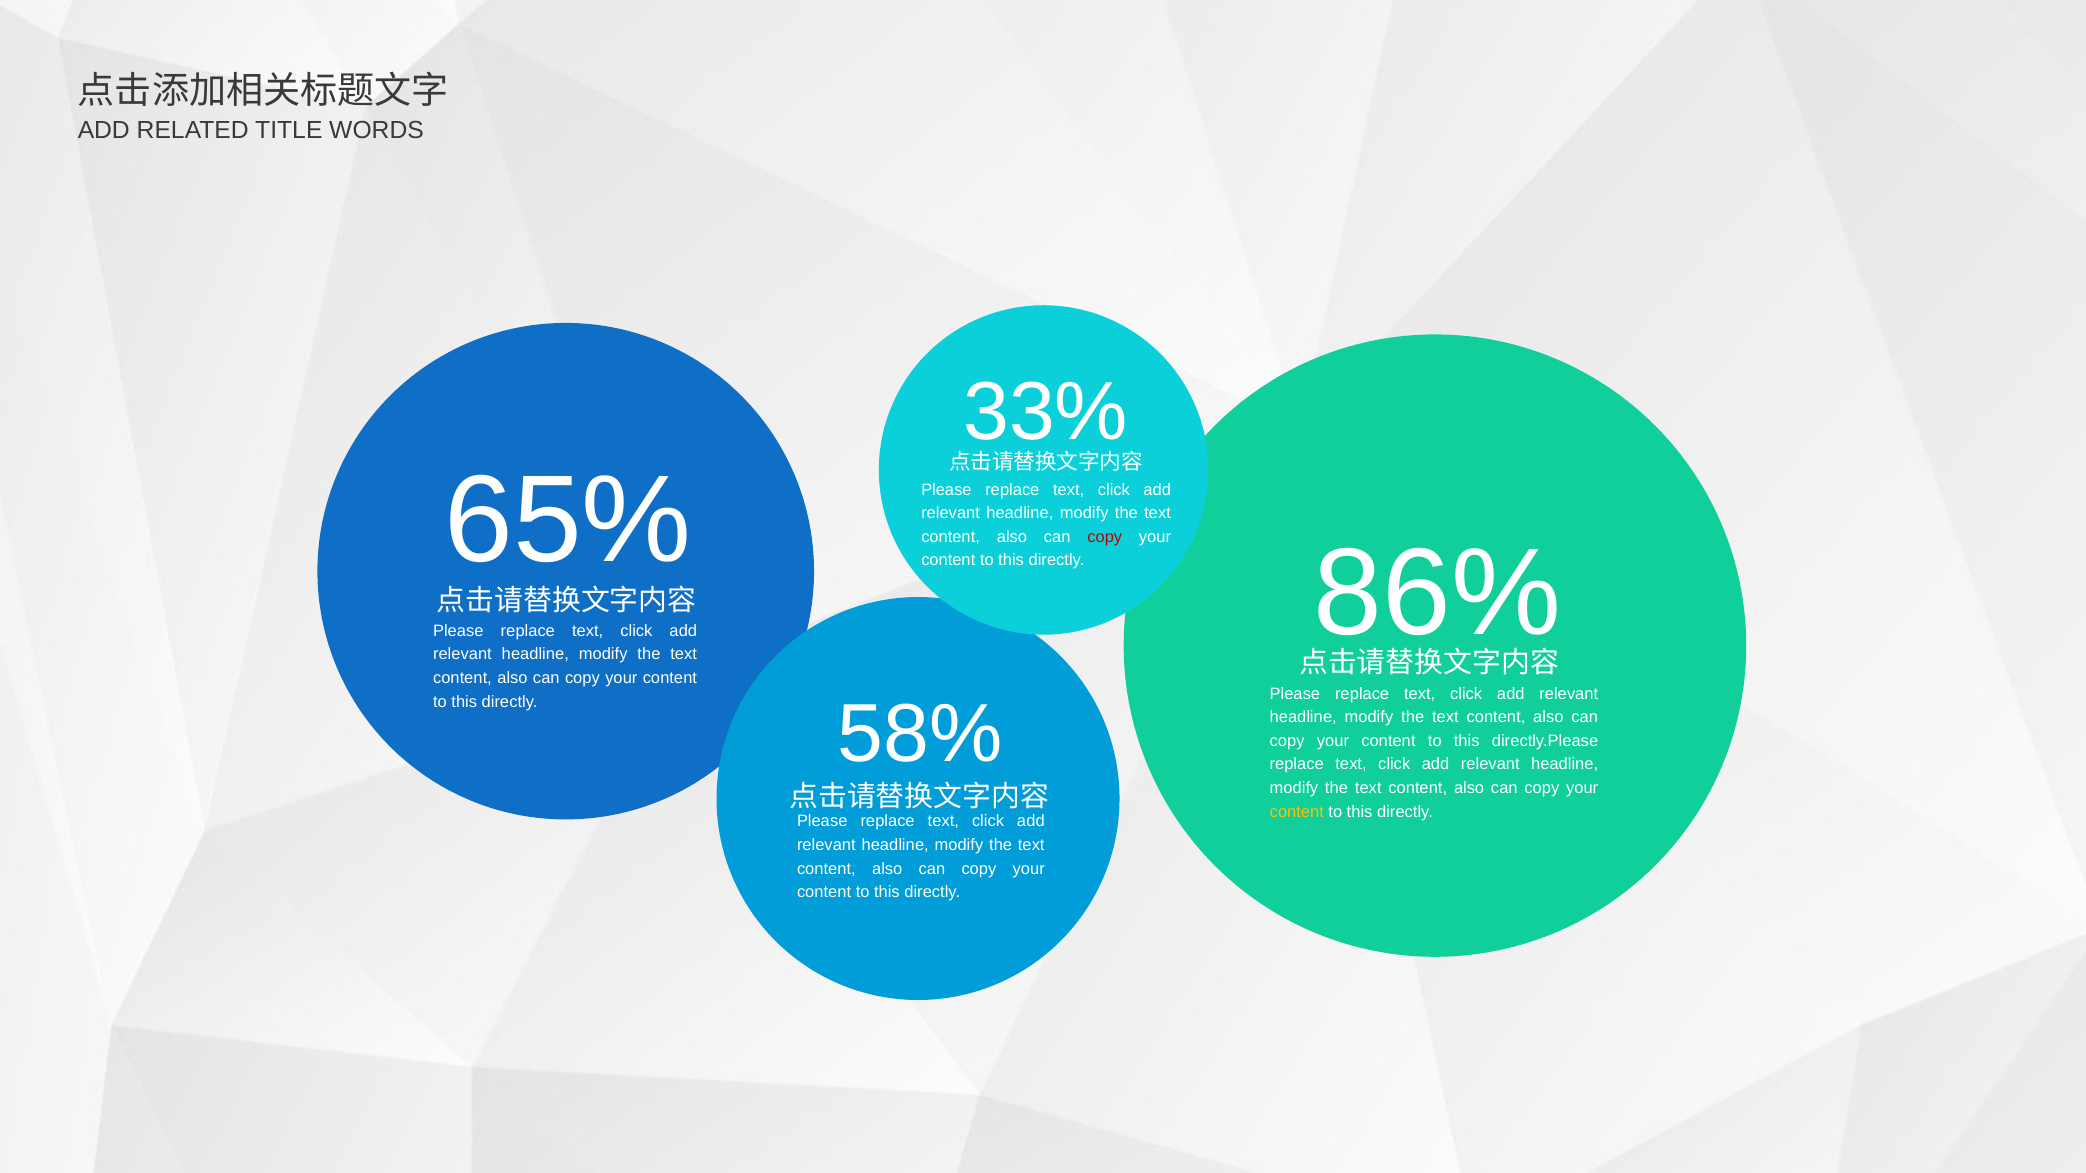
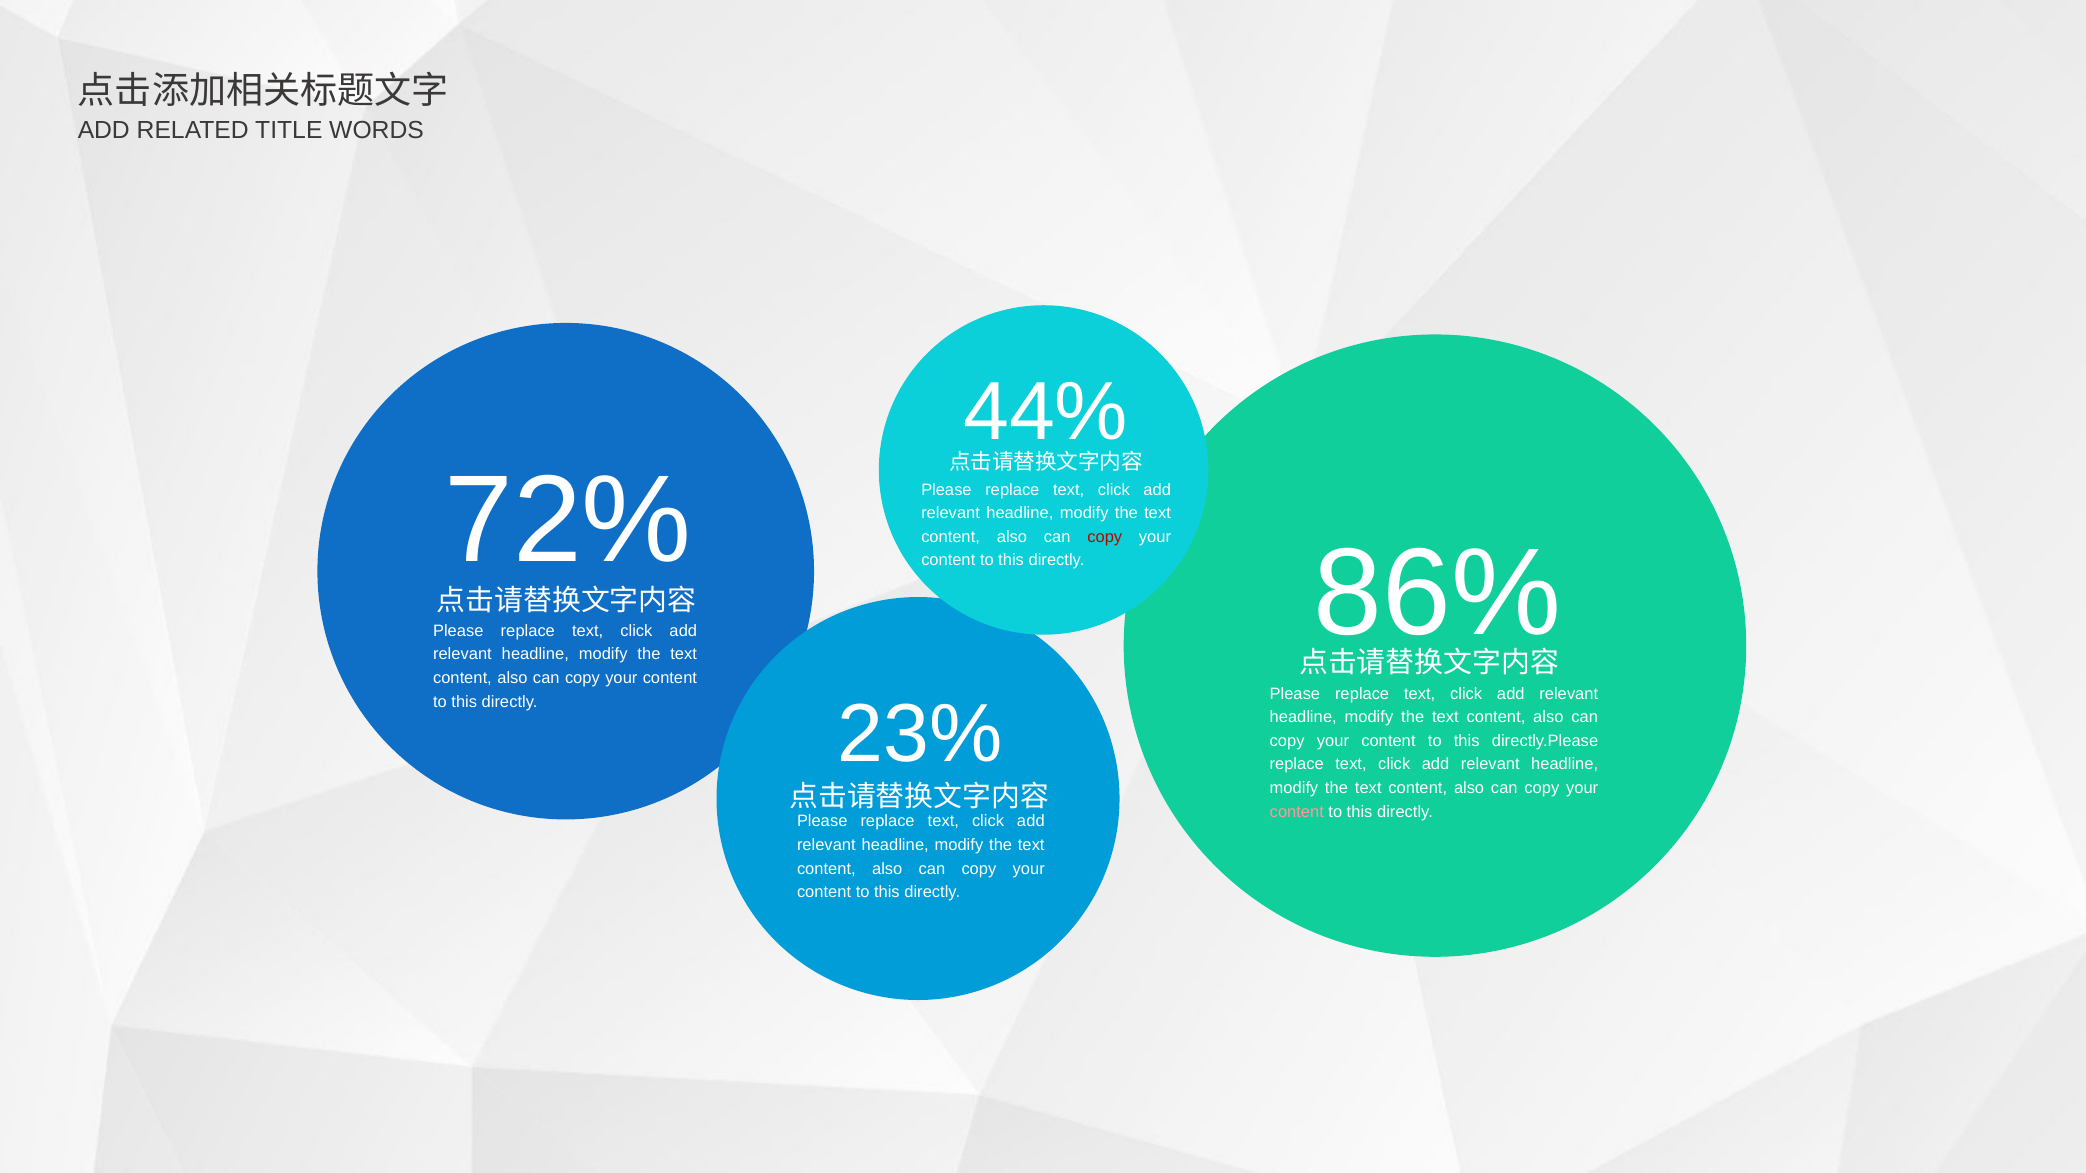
33%: 33% -> 44% (1046, 413)
65%: 65% -> 72% (568, 521)
58%: 58% -> 23% (920, 735)
content colour: yellow -> pink (1297, 812)
